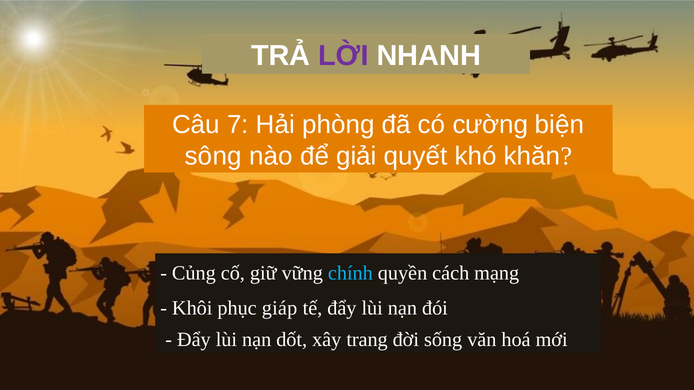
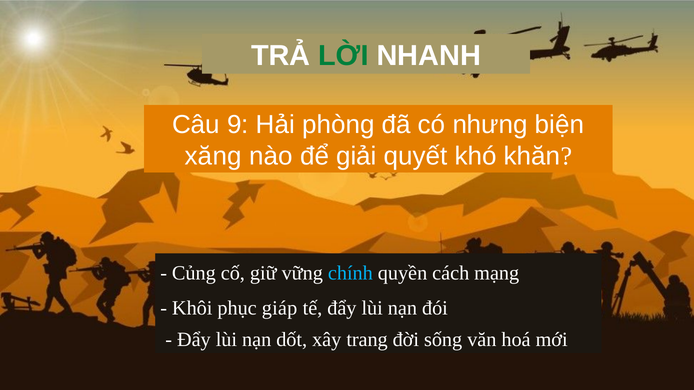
LỜI colour: purple -> green (344, 56)
7: 7 -> 9 (238, 125)
cường: cường -> nhưng (490, 125)
sông: sông -> xăng (213, 156)
